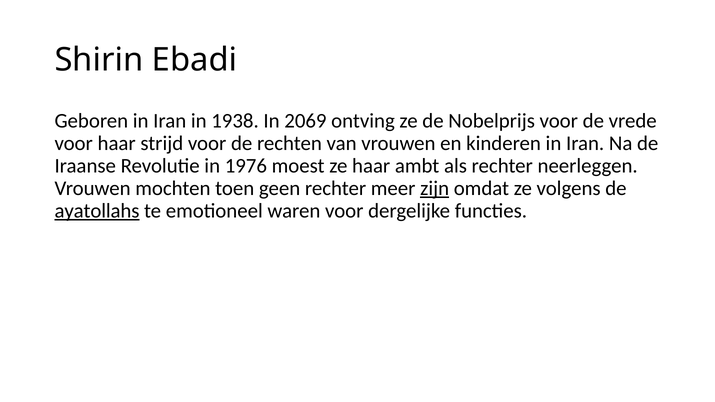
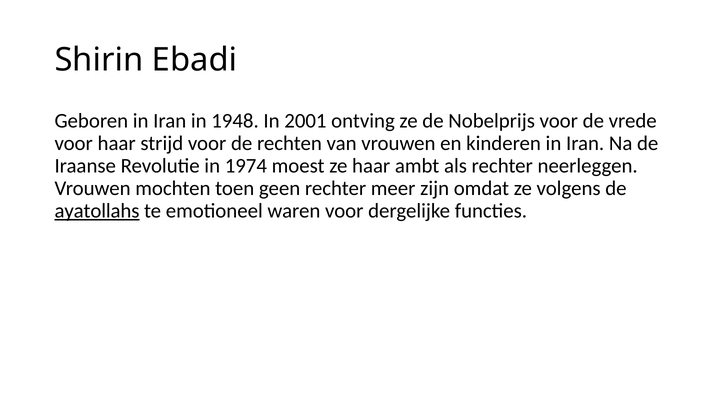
1938: 1938 -> 1948 (235, 121)
2069: 2069 -> 2001 (305, 121)
1976: 1976 -> 1974 (246, 166)
zijn underline: present -> none (435, 188)
